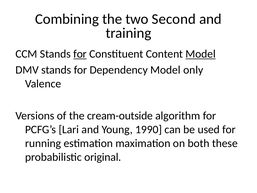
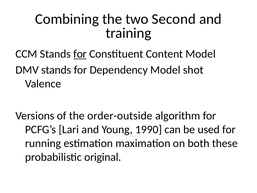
Model underline: present -> none (201, 54)
only: only -> shot (193, 70)
cream-outside: cream-outside -> order-outside (120, 116)
